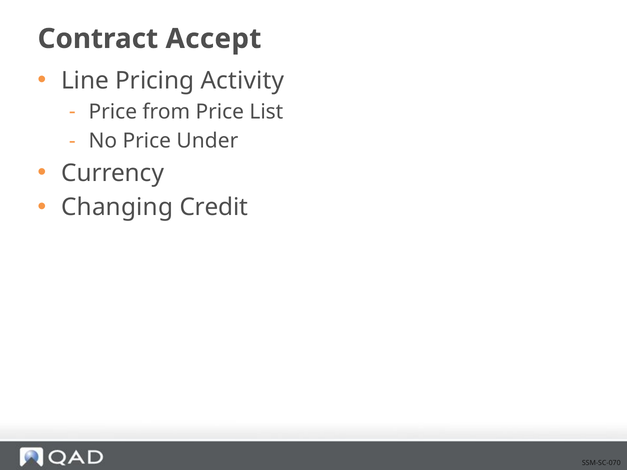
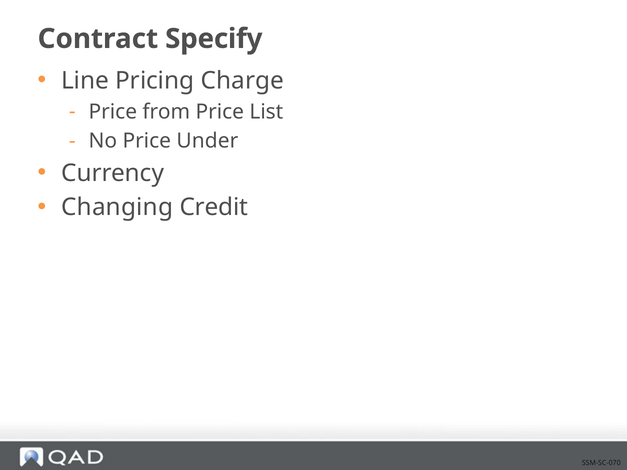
Accept: Accept -> Specify (214, 39)
Activity: Activity -> Charge (242, 81)
